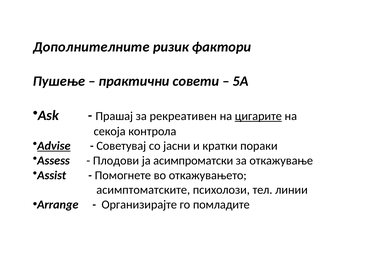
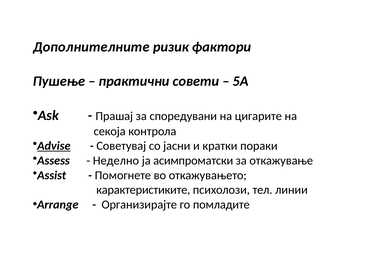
рекреативен: рекреативен -> споредувани (183, 116)
цигарите underline: present -> none (258, 116)
Плодови: Плодови -> Неделно (116, 161)
асимптоматските: асимптоматските -> карактеристиките (143, 190)
